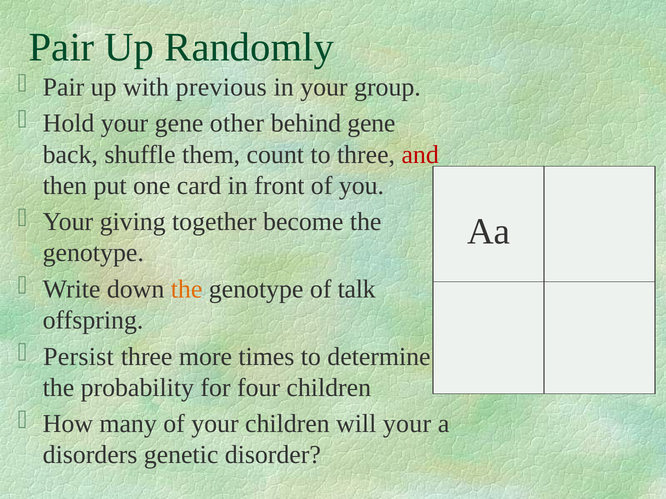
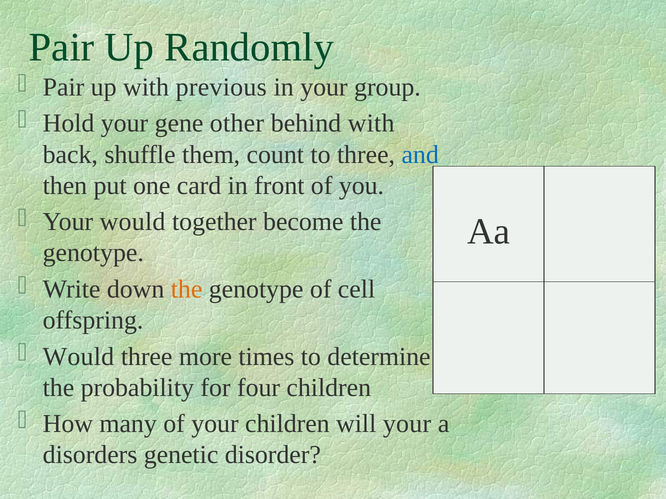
behind gene: gene -> with (371, 124)
and colour: red -> blue (420, 155)
Your giving: giving -> would (133, 222)
talk: talk -> cell (357, 289)
Persist: Persist -> Would (78, 357)
